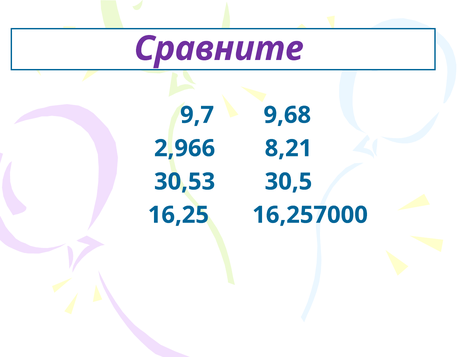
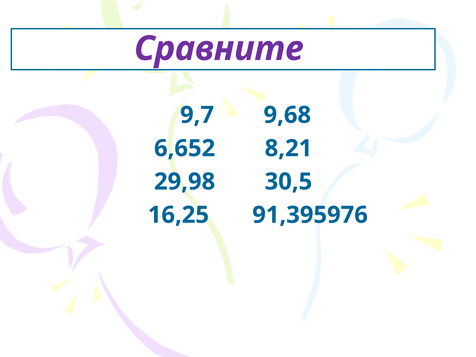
2,966: 2,966 -> 6,652 (185, 148)
30,53: 30,53 -> 29,98 (185, 182)
16,257000: 16,257000 -> 91,395976 (310, 215)
